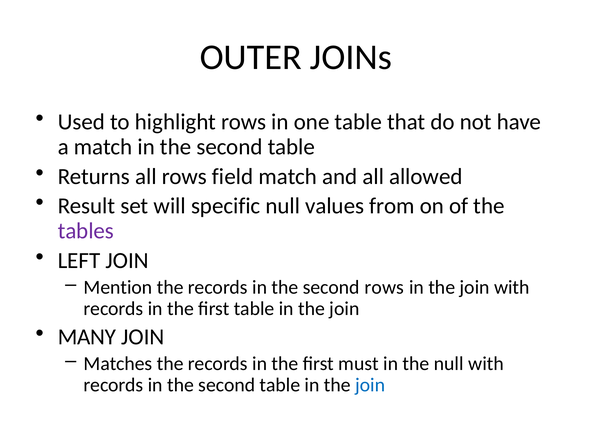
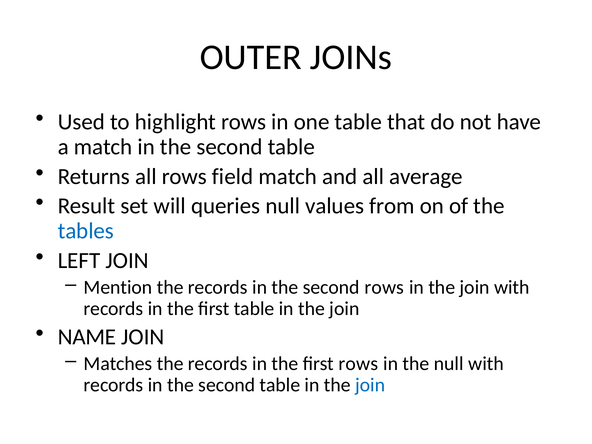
allowed: allowed -> average (426, 176)
specific: specific -> queries (226, 206)
tables colour: purple -> blue (86, 231)
MANY: MANY -> NAME (87, 337)
first must: must -> rows (358, 364)
